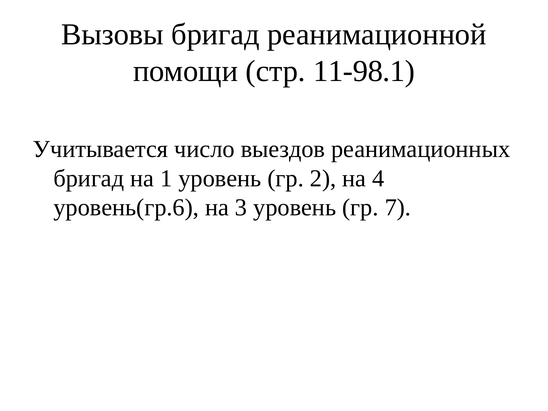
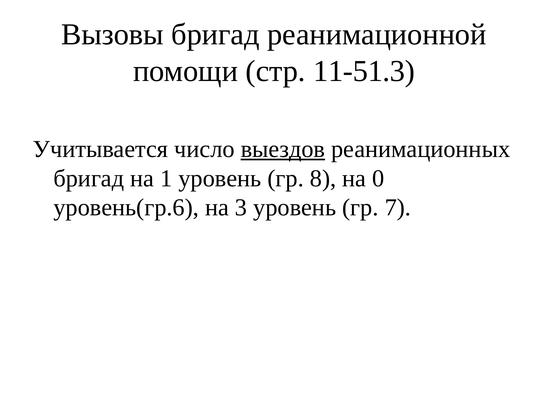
11-98.1: 11-98.1 -> 11-51.3 (364, 71)
выездов underline: none -> present (283, 149)
2: 2 -> 8 (323, 178)
4: 4 -> 0 (378, 178)
